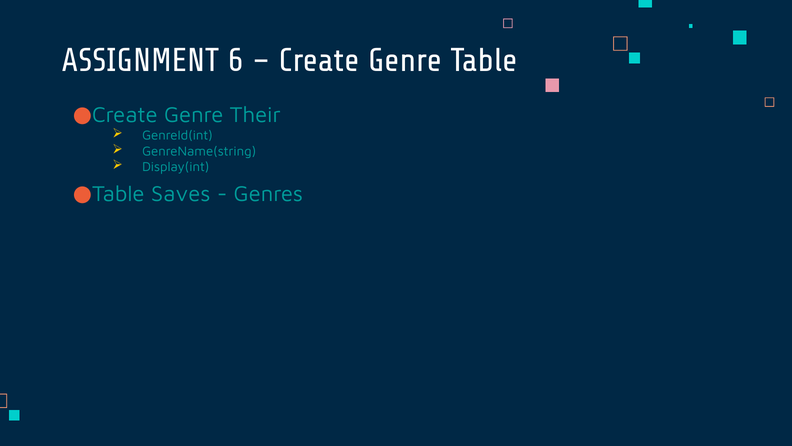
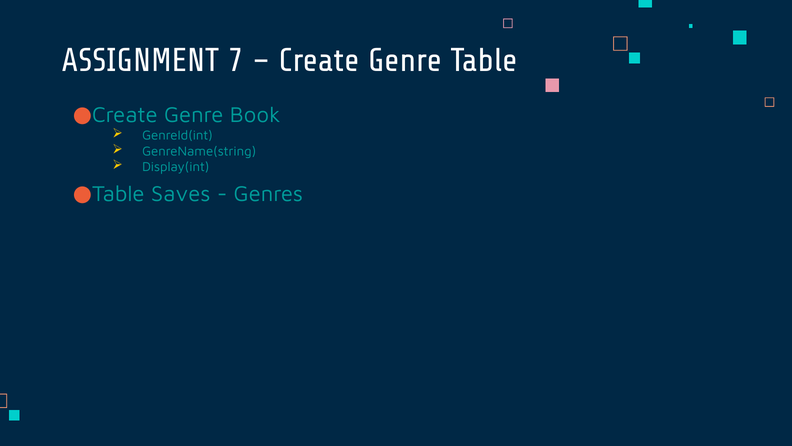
6: 6 -> 7 (236, 60)
Their: Their -> Book (255, 115)
